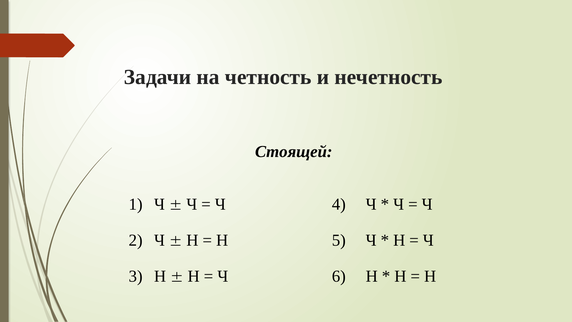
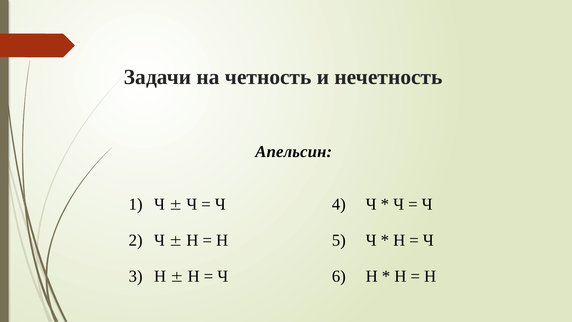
Стоящей: Стоящей -> Апельсин (294, 152)
